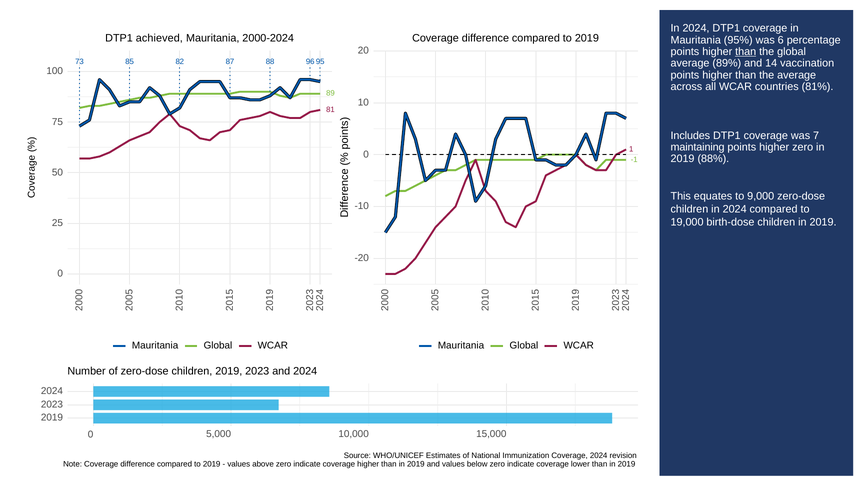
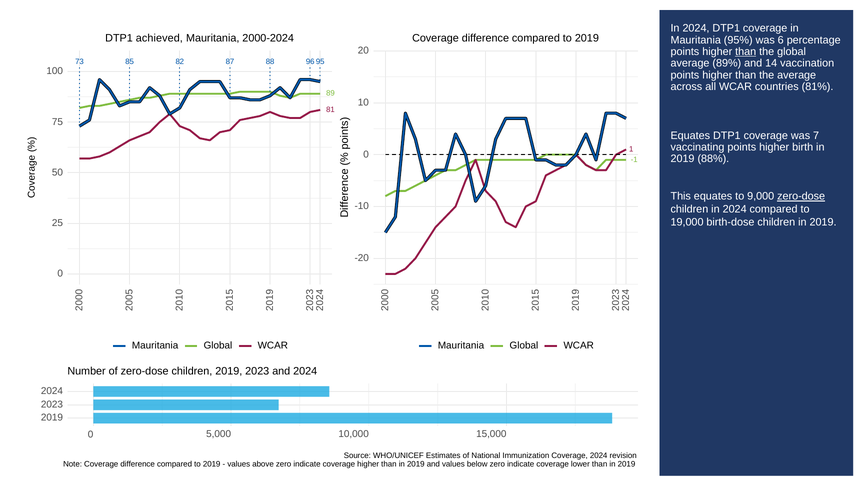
Includes: Includes -> Equates (690, 136)
maintaining: maintaining -> vaccinating (698, 147)
higher zero: zero -> birth (803, 147)
zero-dose underline: none -> present (801, 196)
